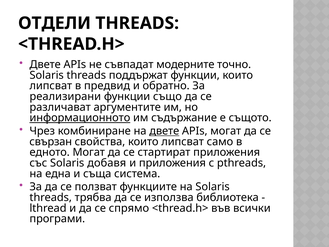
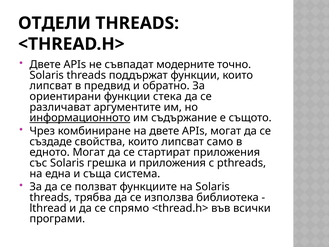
реализирани: реализирани -> ориентирани (65, 96)
също: също -> стека (167, 96)
двете underline: present -> none (164, 131)
свързан: свързан -> създаде (51, 142)
добавя: добавя -> грешка (107, 163)
